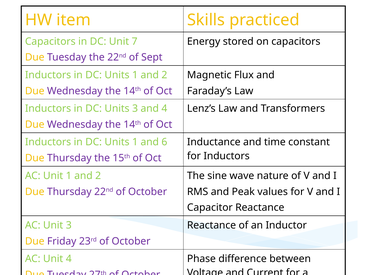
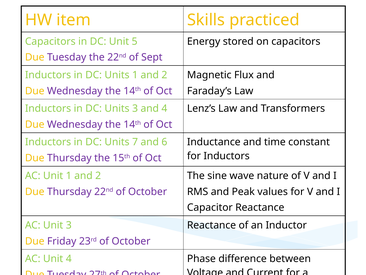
7: 7 -> 5 (135, 41)
1: 1 -> 7 (135, 142)
